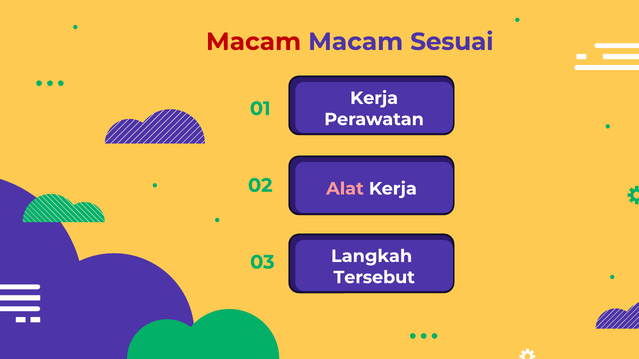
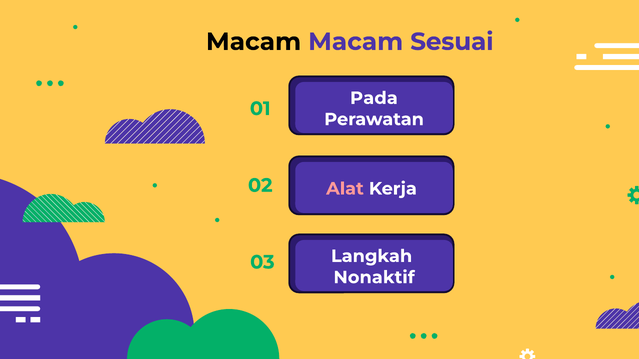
Macam colour: red -> black (254, 42)
Kerja: Kerja -> Pada (374, 98)
Tersebut: Tersebut -> Nonaktif (374, 278)
